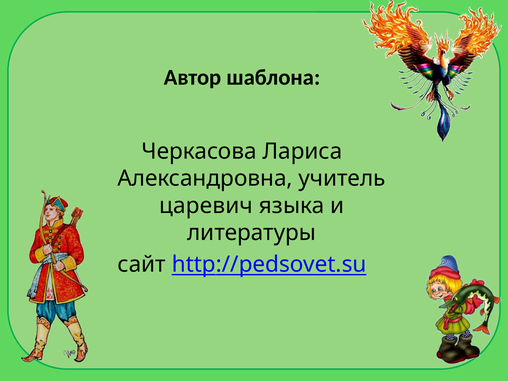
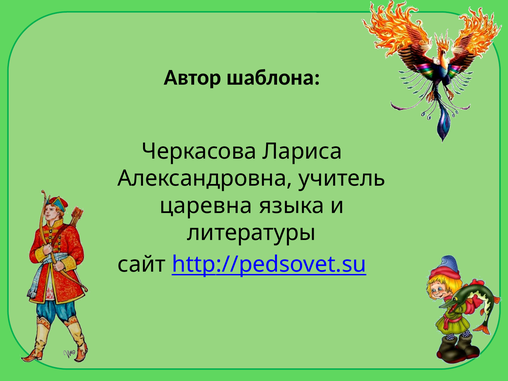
царевич: царевич -> царевна (206, 206)
